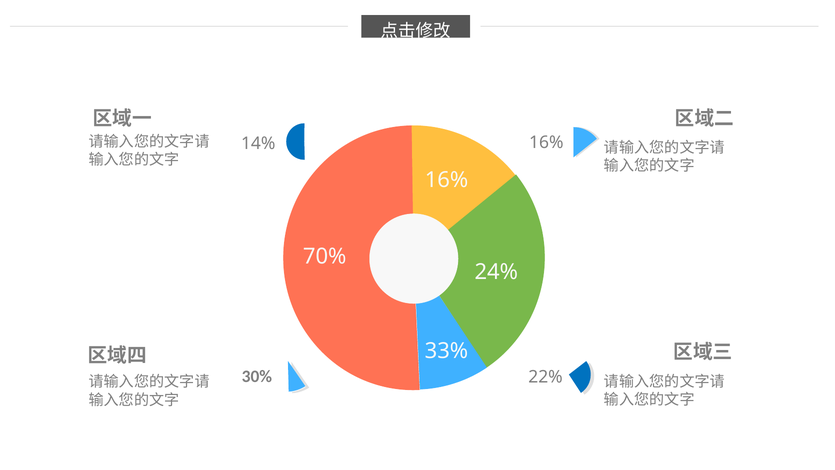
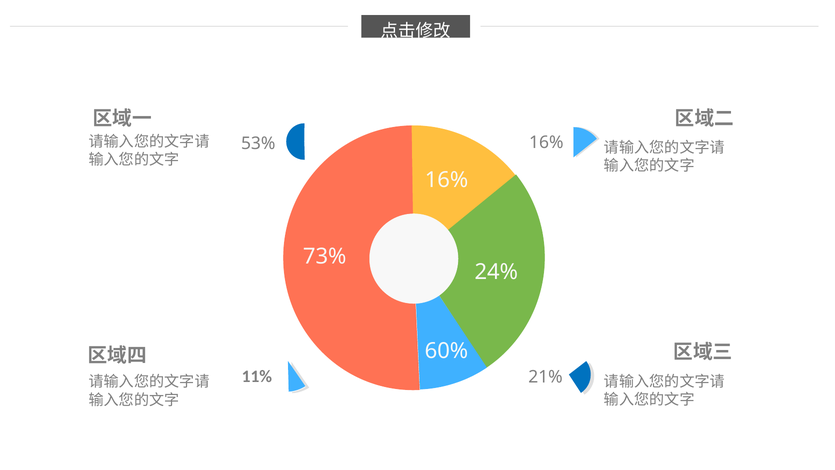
14%: 14% -> 53% (258, 143)
70%: 70% -> 73% (325, 256)
33%: 33% -> 60% (446, 351)
30%: 30% -> 11% (257, 376)
22%: 22% -> 21% (546, 377)
